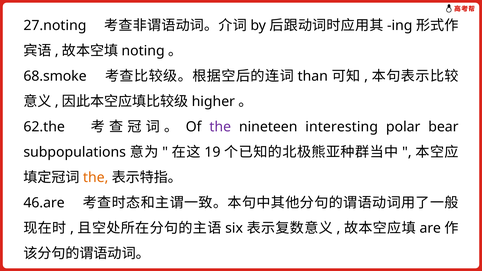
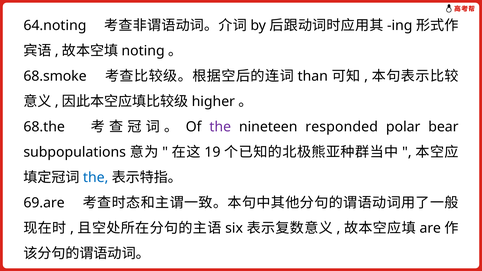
27.noting: 27.noting -> 64.noting (55, 26)
62.the: 62.the -> 68.the (44, 127)
interesting: interesting -> responded (342, 127)
the colour: orange -> blue (96, 178)
46.are: 46.are -> 69.are (44, 203)
